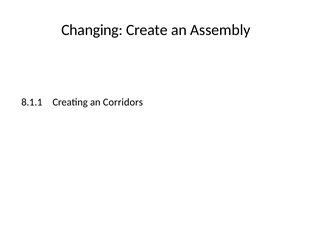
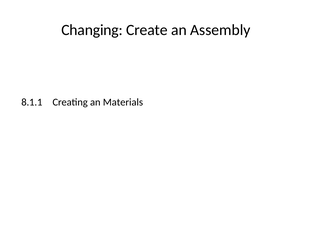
Corridors: Corridors -> Materials (123, 102)
